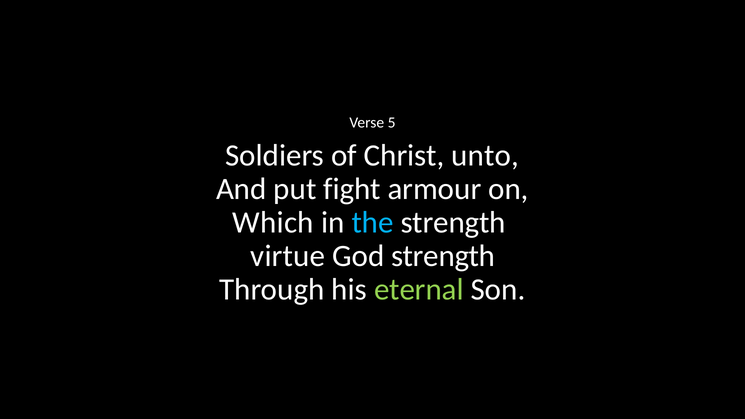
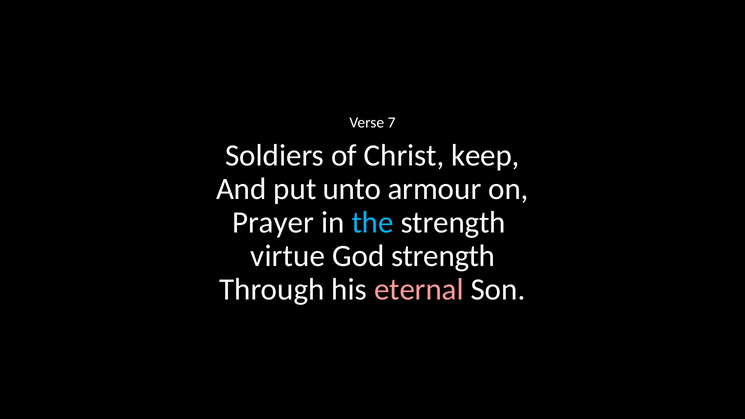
5: 5 -> 7 (392, 123)
unto: unto -> keep (485, 155)
fight: fight -> unto (352, 189)
Which: Which -> Prayer (273, 223)
eternal colour: light green -> pink (419, 290)
